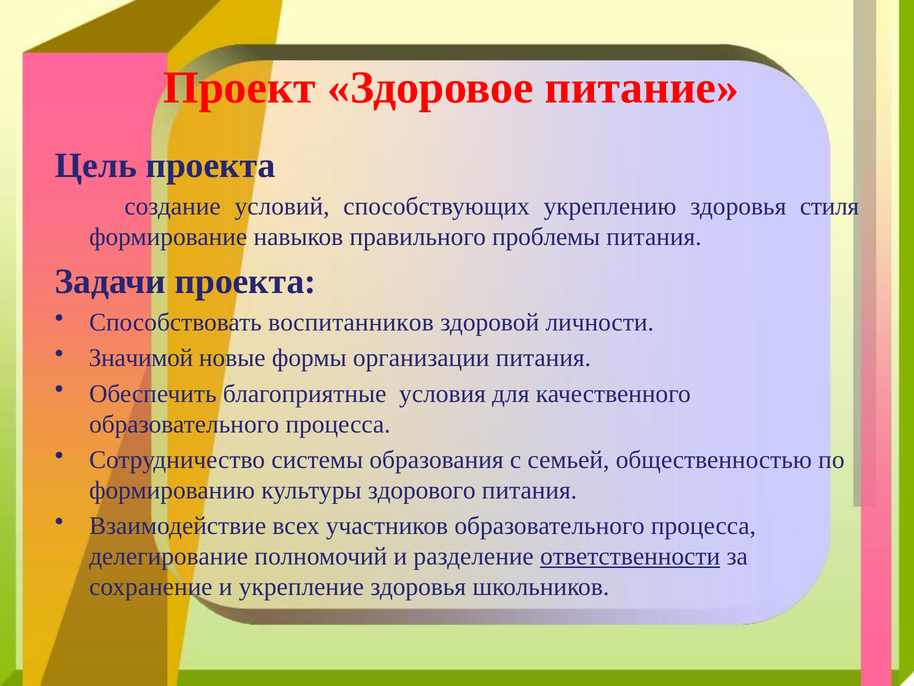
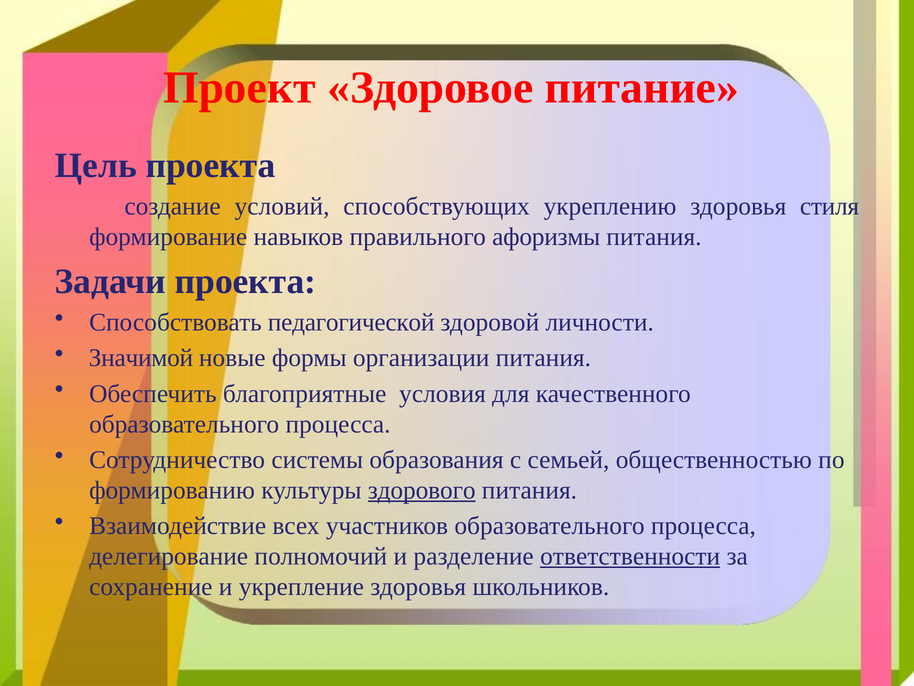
проблемы: проблемы -> афоризмы (546, 237)
воспитанников: воспитанников -> педагогической (351, 322)
здорового underline: none -> present (422, 490)
